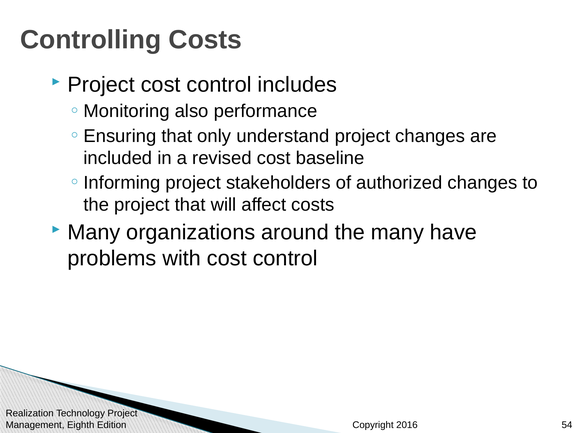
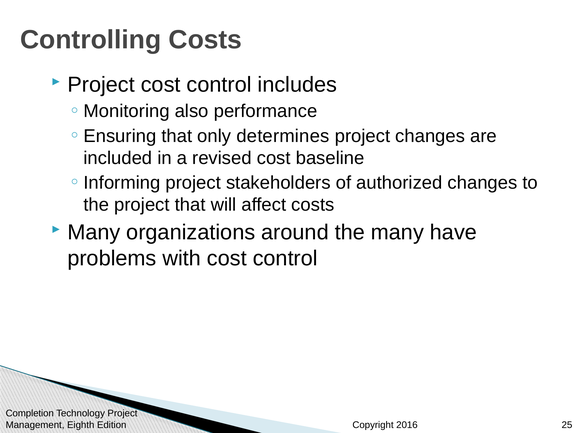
understand: understand -> determines (283, 136)
Realization: Realization -> Completion (30, 414)
54: 54 -> 25 (567, 426)
